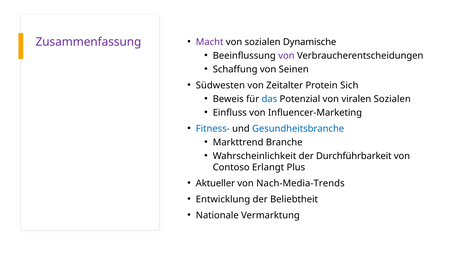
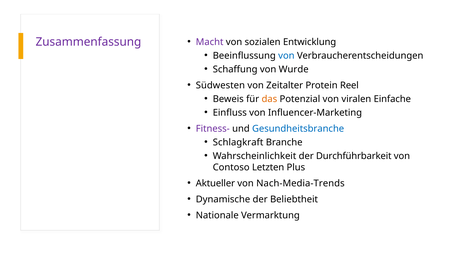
Dynamische: Dynamische -> Entwicklung (310, 42)
von colour: purple -> blue (286, 56)
Seinen: Seinen -> Wurde (294, 69)
Sich: Sich -> Reel (349, 85)
das colour: blue -> orange (269, 99)
viralen Sozialen: Sozialen -> Einfache (392, 99)
Fitness- colour: blue -> purple (213, 129)
Markttrend: Markttrend -> Schlagkraft (238, 142)
Erlangt: Erlangt -> Letzten (268, 167)
Entwicklung: Entwicklung -> Dynamische (223, 200)
